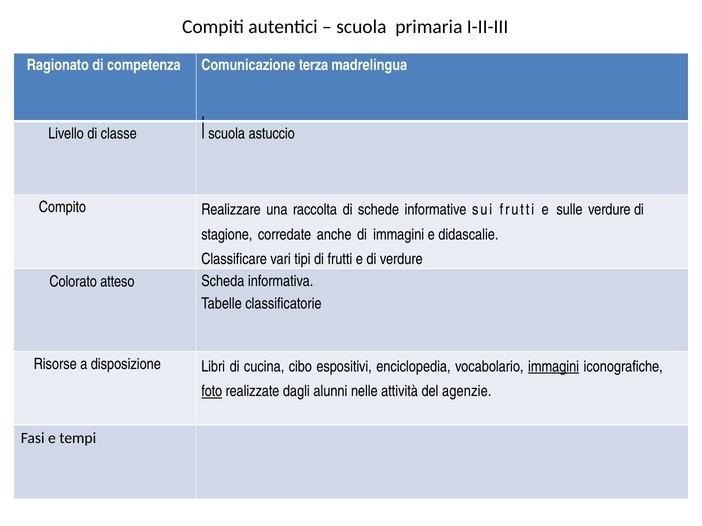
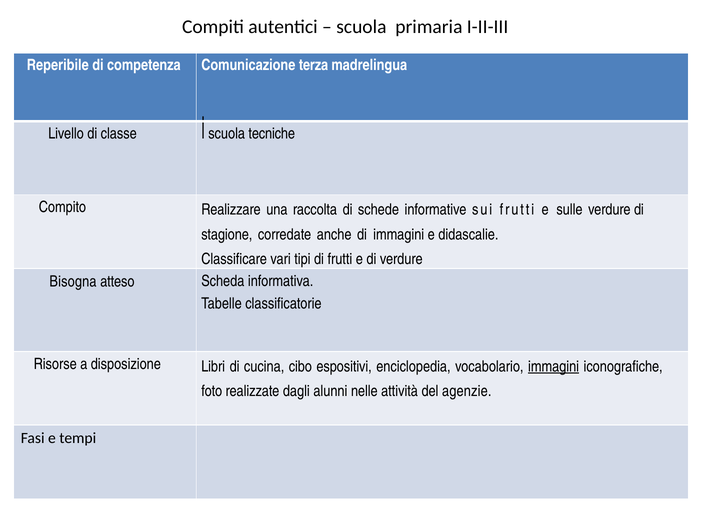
Ragionato: Ragionato -> Reperibile (58, 65)
astuccio: astuccio -> tecniche (272, 134)
Colorato: Colorato -> Bisogna (73, 282)
foto underline: present -> none (212, 391)
